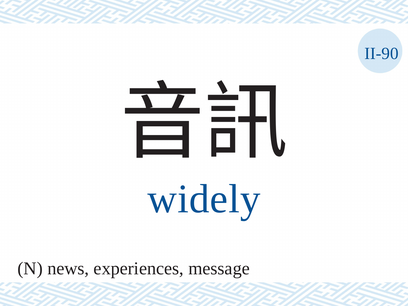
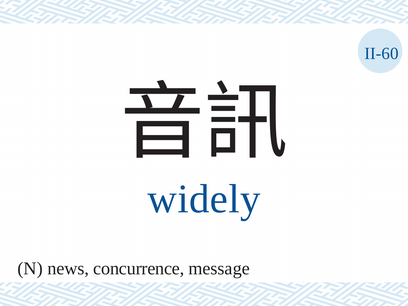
II-90: II-90 -> II-60 (382, 53)
experiences: experiences -> concurrence (139, 268)
